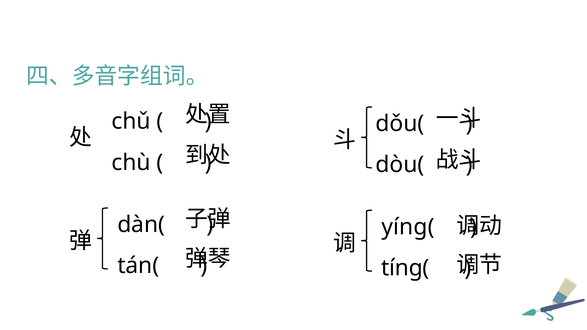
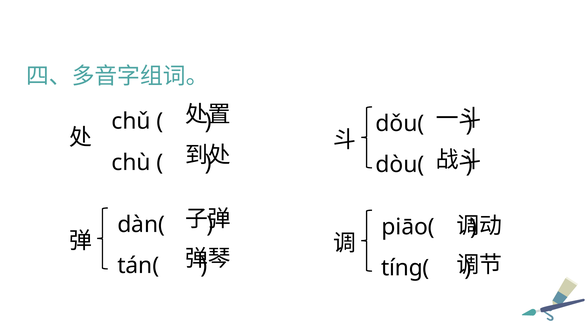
yíng(: yíng( -> piāo( (408, 227)
